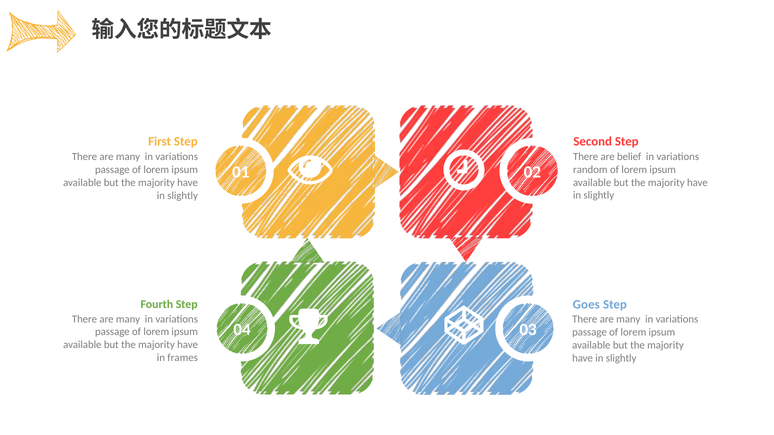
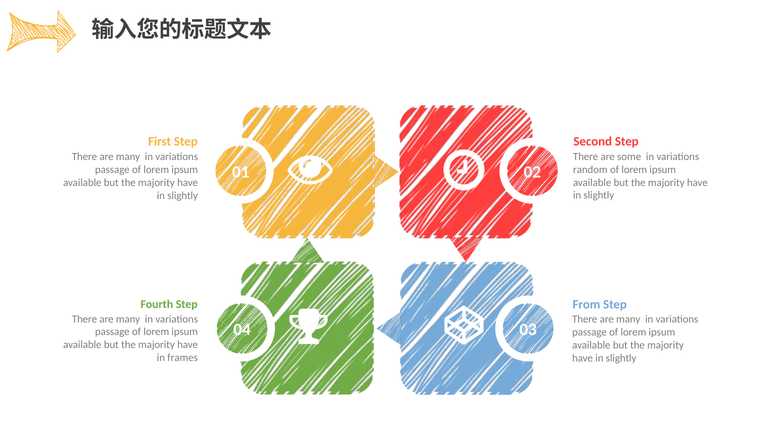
belief: belief -> some (629, 157)
Goes: Goes -> From (586, 305)
